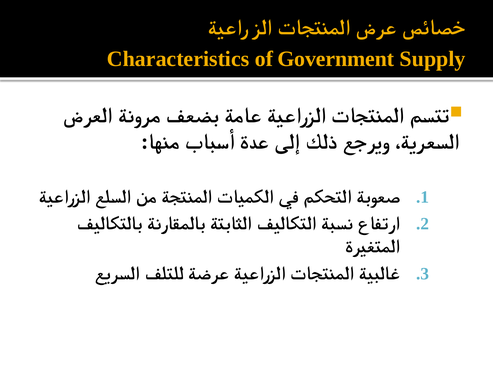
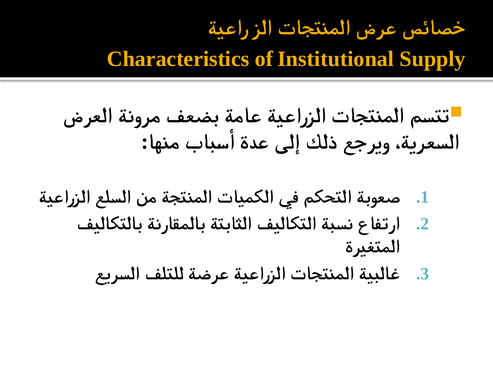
Government: Government -> Institutional (336, 59)
